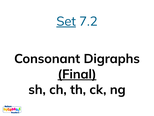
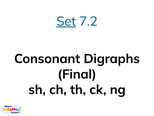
Final underline: present -> none (77, 74)
